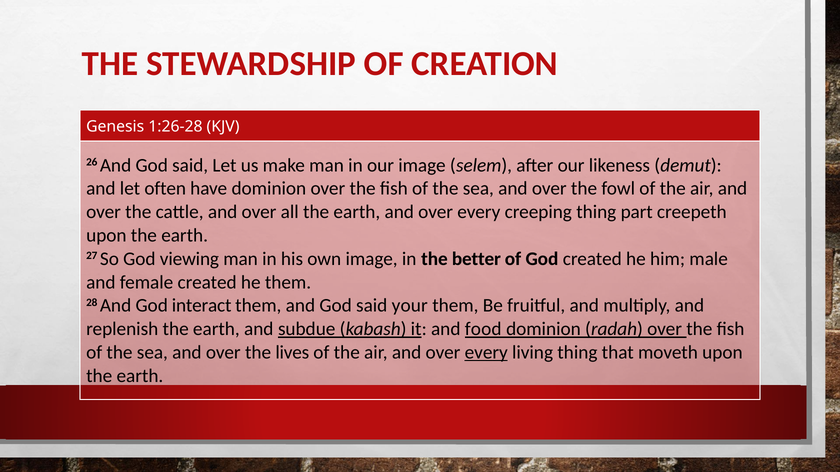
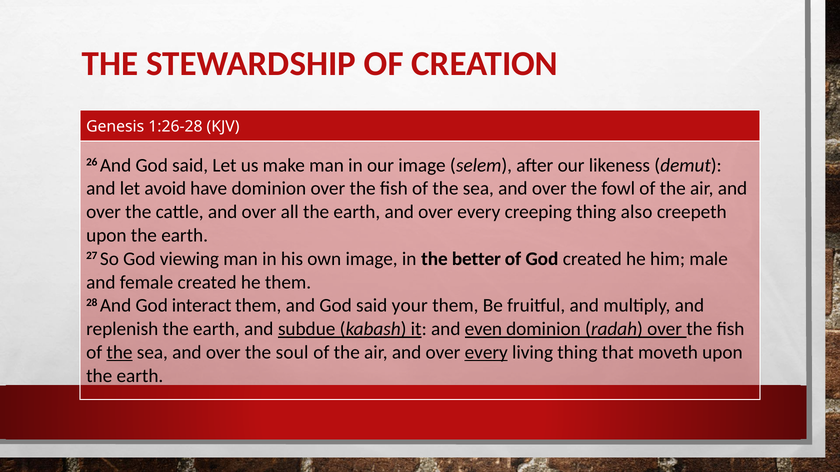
often: often -> avoid (165, 189)
part: part -> also (637, 212)
food: food -> even (483, 329)
the underline: none -> present (120, 353)
lives: lives -> soul (292, 353)
